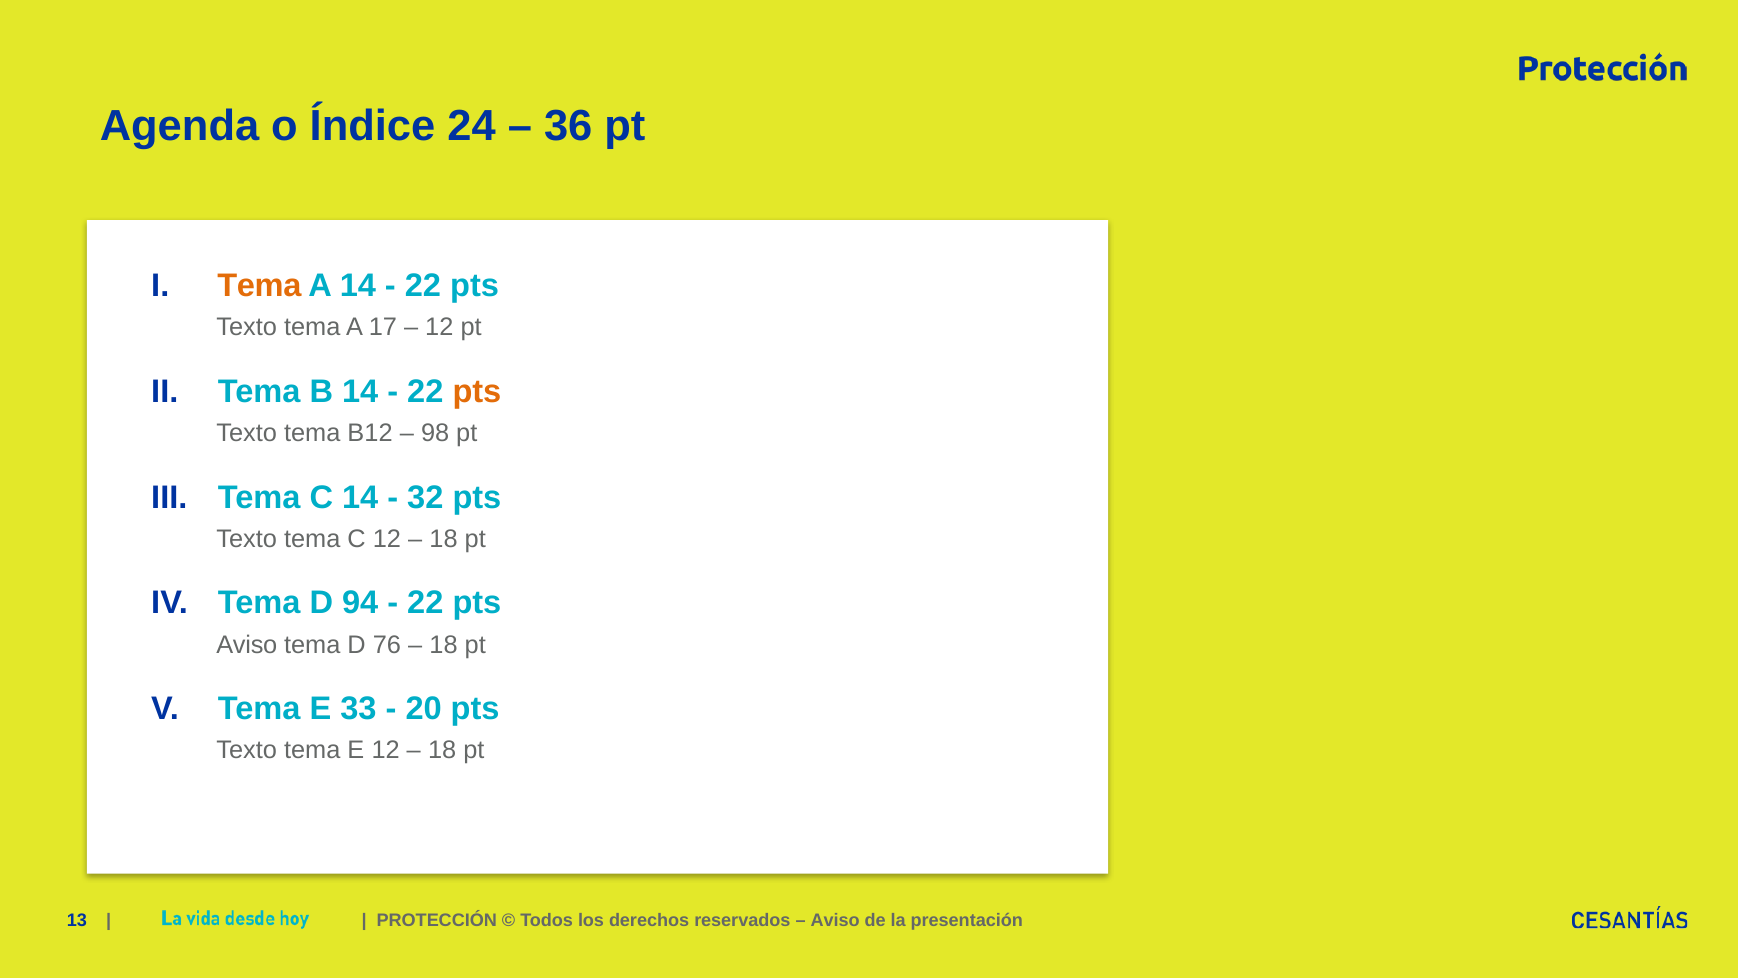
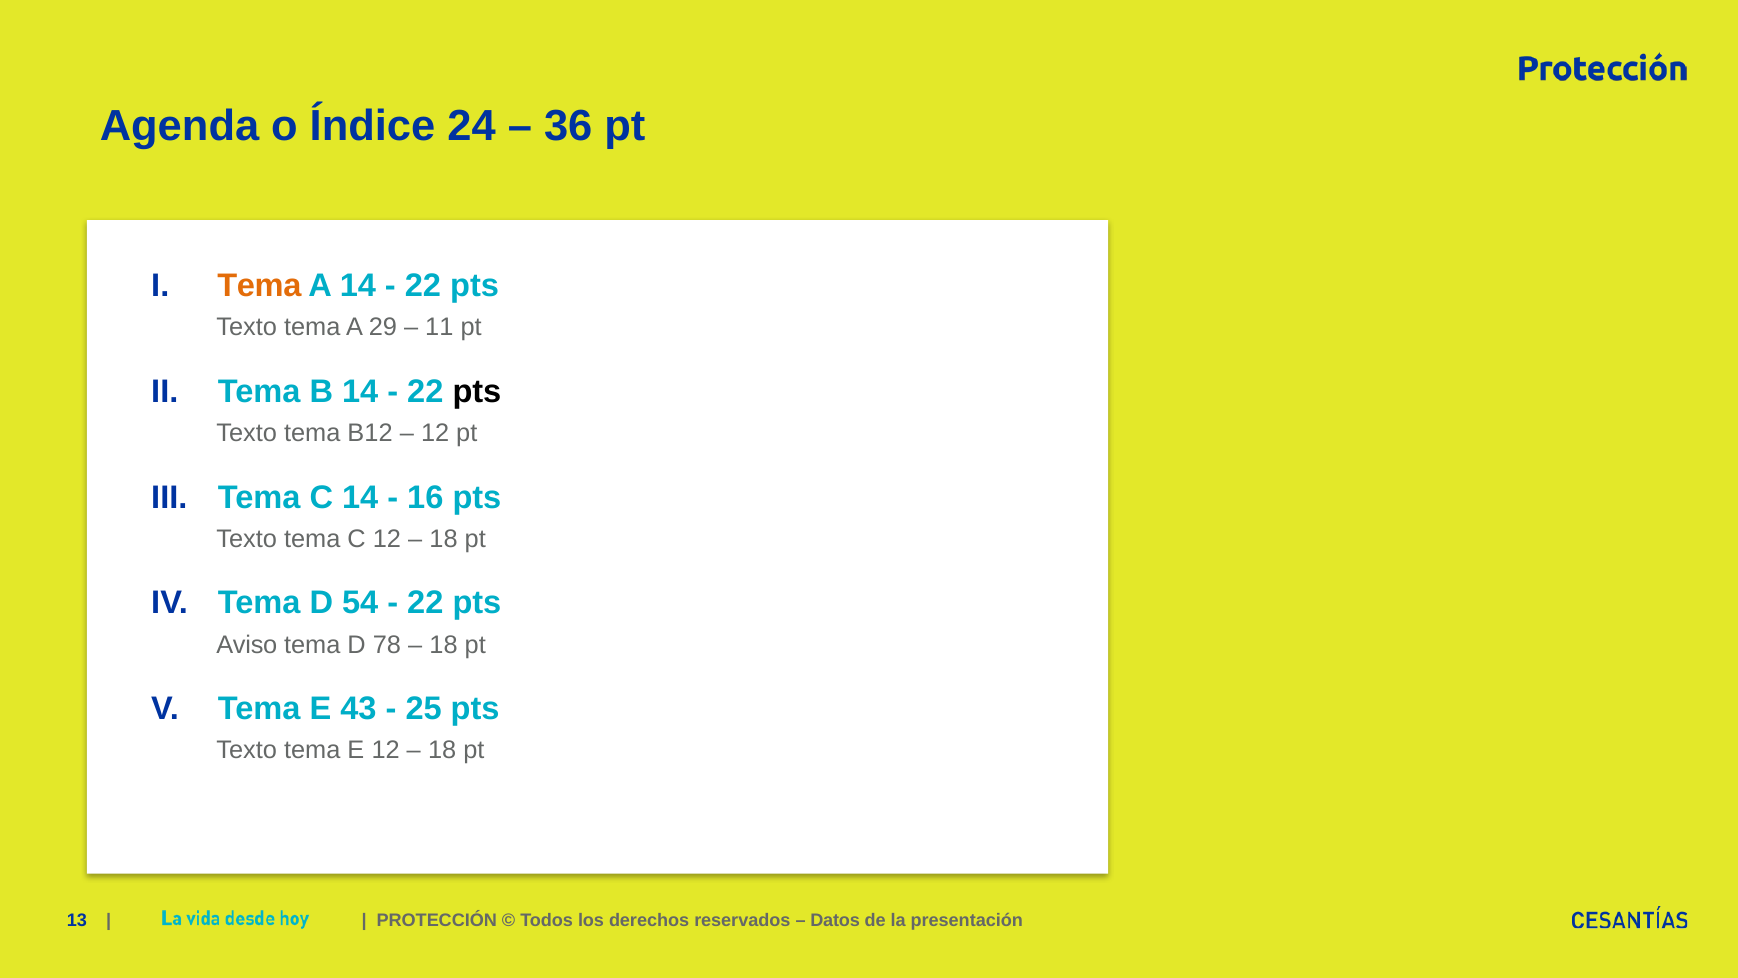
17: 17 -> 29 (383, 327)
12: 12 -> 11 (439, 327)
pts colour: orange -> black (477, 391)
98: 98 -> 12 (435, 433)
32: 32 -> 16 (425, 497)
94: 94 -> 54 (360, 603)
76: 76 -> 78 (387, 645)
33: 33 -> 43 (359, 709)
20: 20 -> 25 (424, 709)
Aviso: Aviso -> Datos (835, 920)
